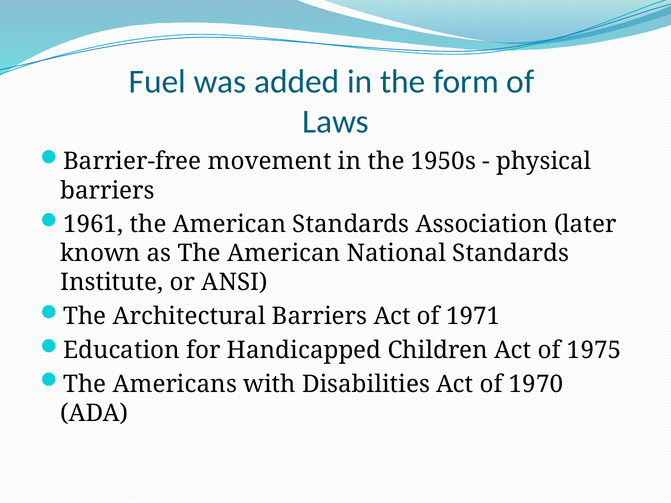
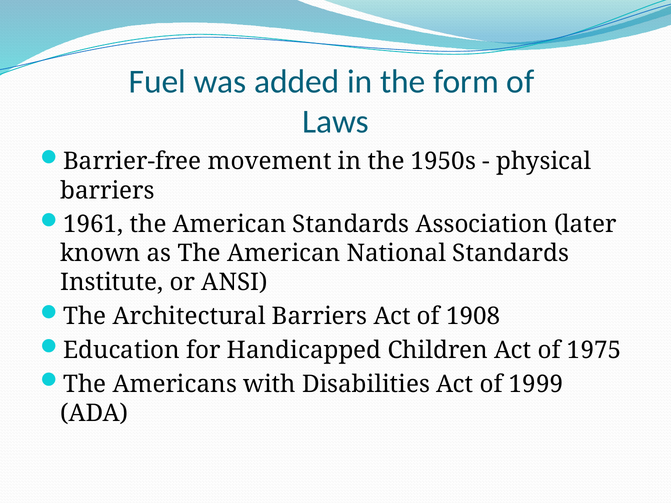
1971: 1971 -> 1908 (473, 317)
1970: 1970 -> 1999 (536, 384)
